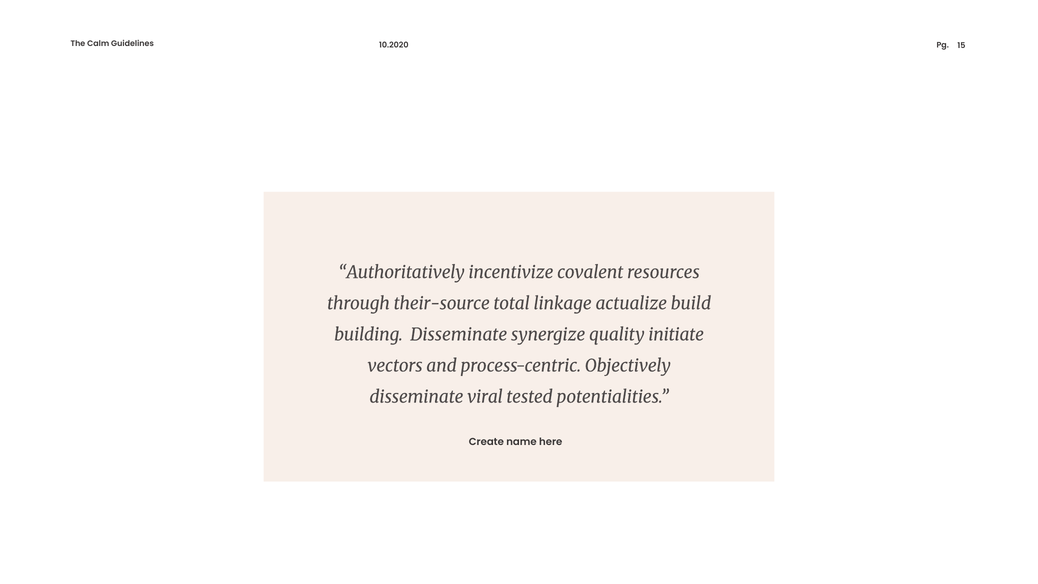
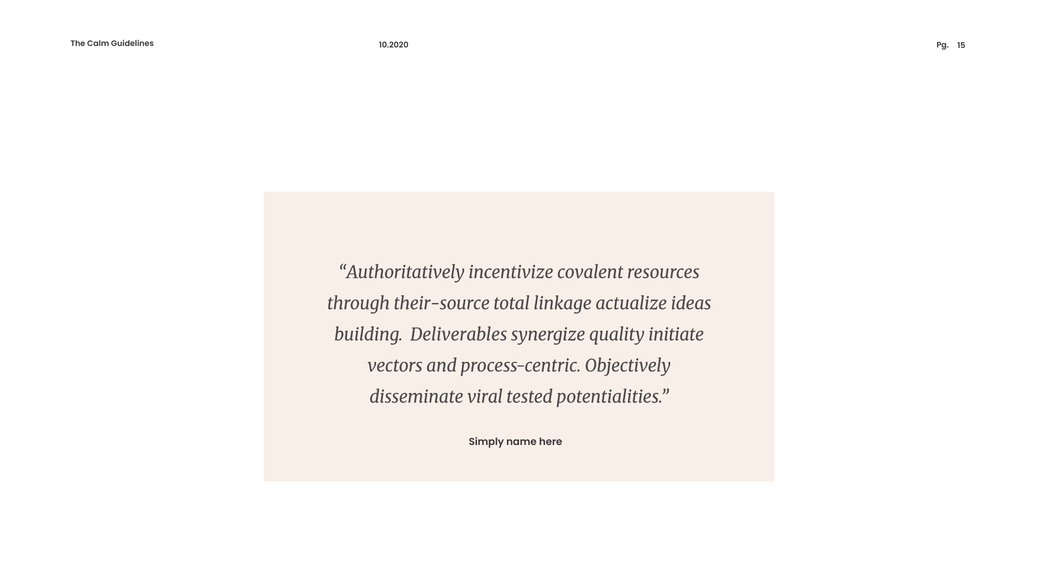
build: build -> ideas (691, 304)
building Disseminate: Disseminate -> Deliverables (459, 335)
Create: Create -> Simply (486, 442)
